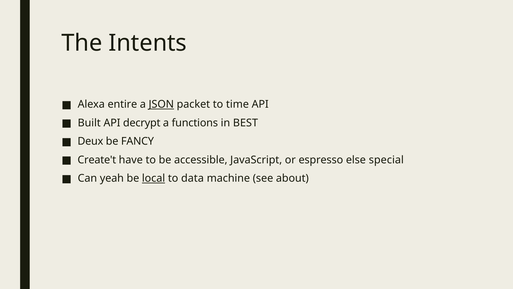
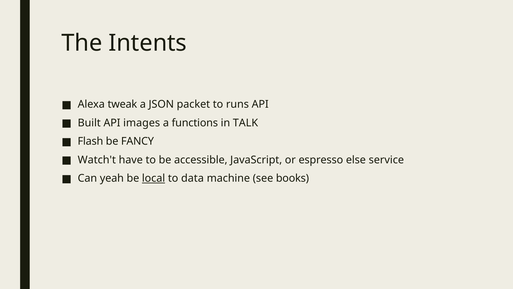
entire: entire -> tweak (122, 104)
JSON underline: present -> none (161, 104)
time: time -> runs (237, 104)
decrypt: decrypt -> images (142, 123)
BEST: BEST -> TALK (245, 123)
Deux: Deux -> Flash (90, 141)
Create't: Create't -> Watch't (97, 160)
special: special -> service (386, 160)
about: about -> books (292, 178)
